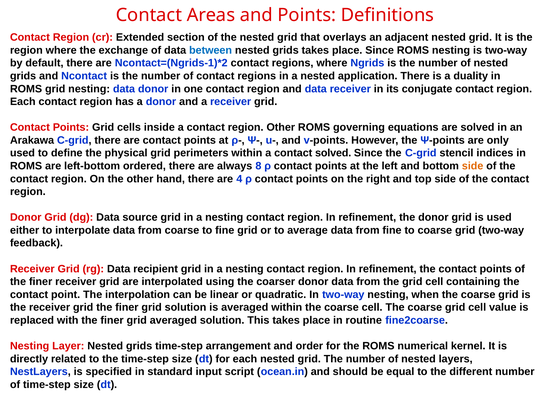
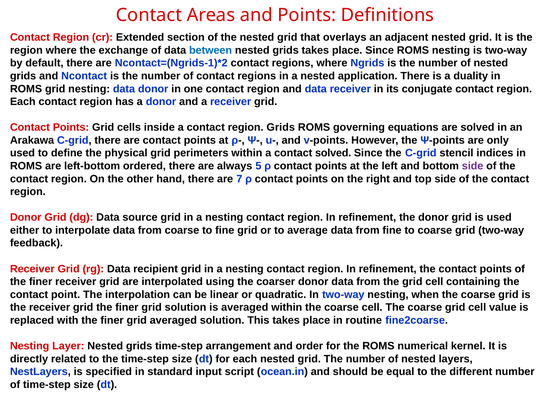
region Other: Other -> Grids (281, 127)
8: 8 -> 5 (258, 166)
side colour: orange -> purple (473, 166)
4: 4 -> 7 (239, 179)
